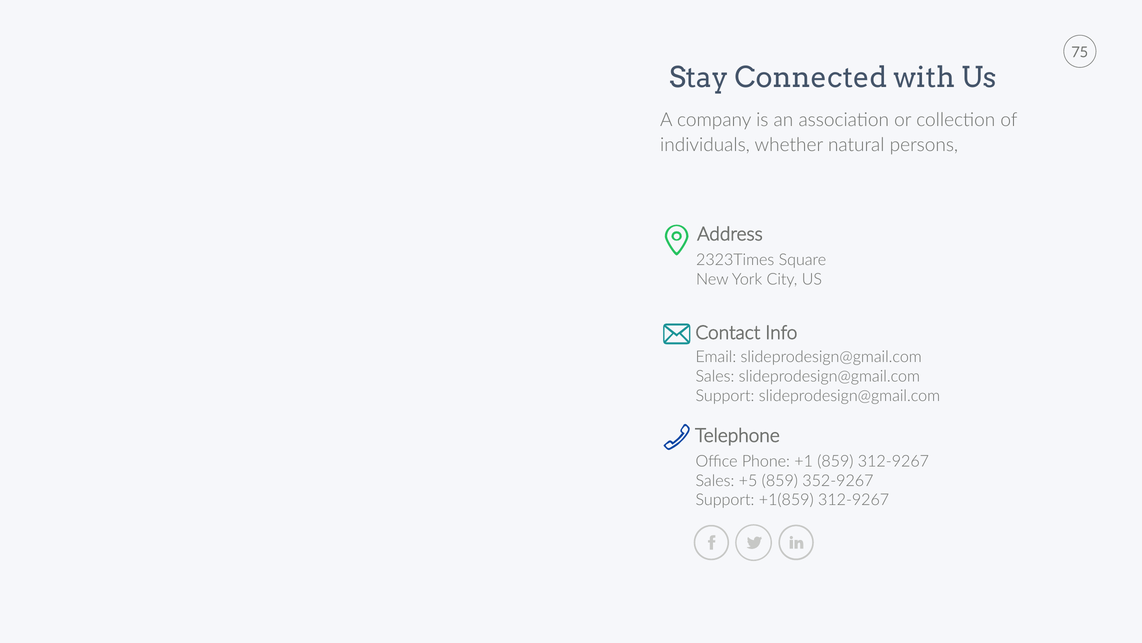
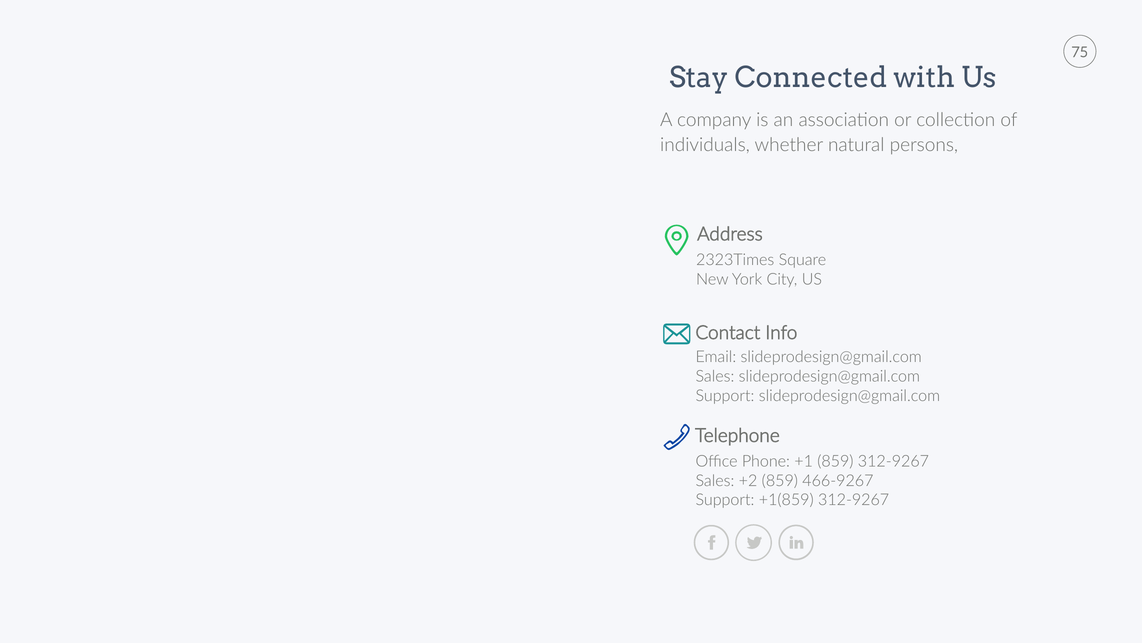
+5: +5 -> +2 (748, 480)
352-9267: 352-9267 -> 466-9267 (838, 480)
